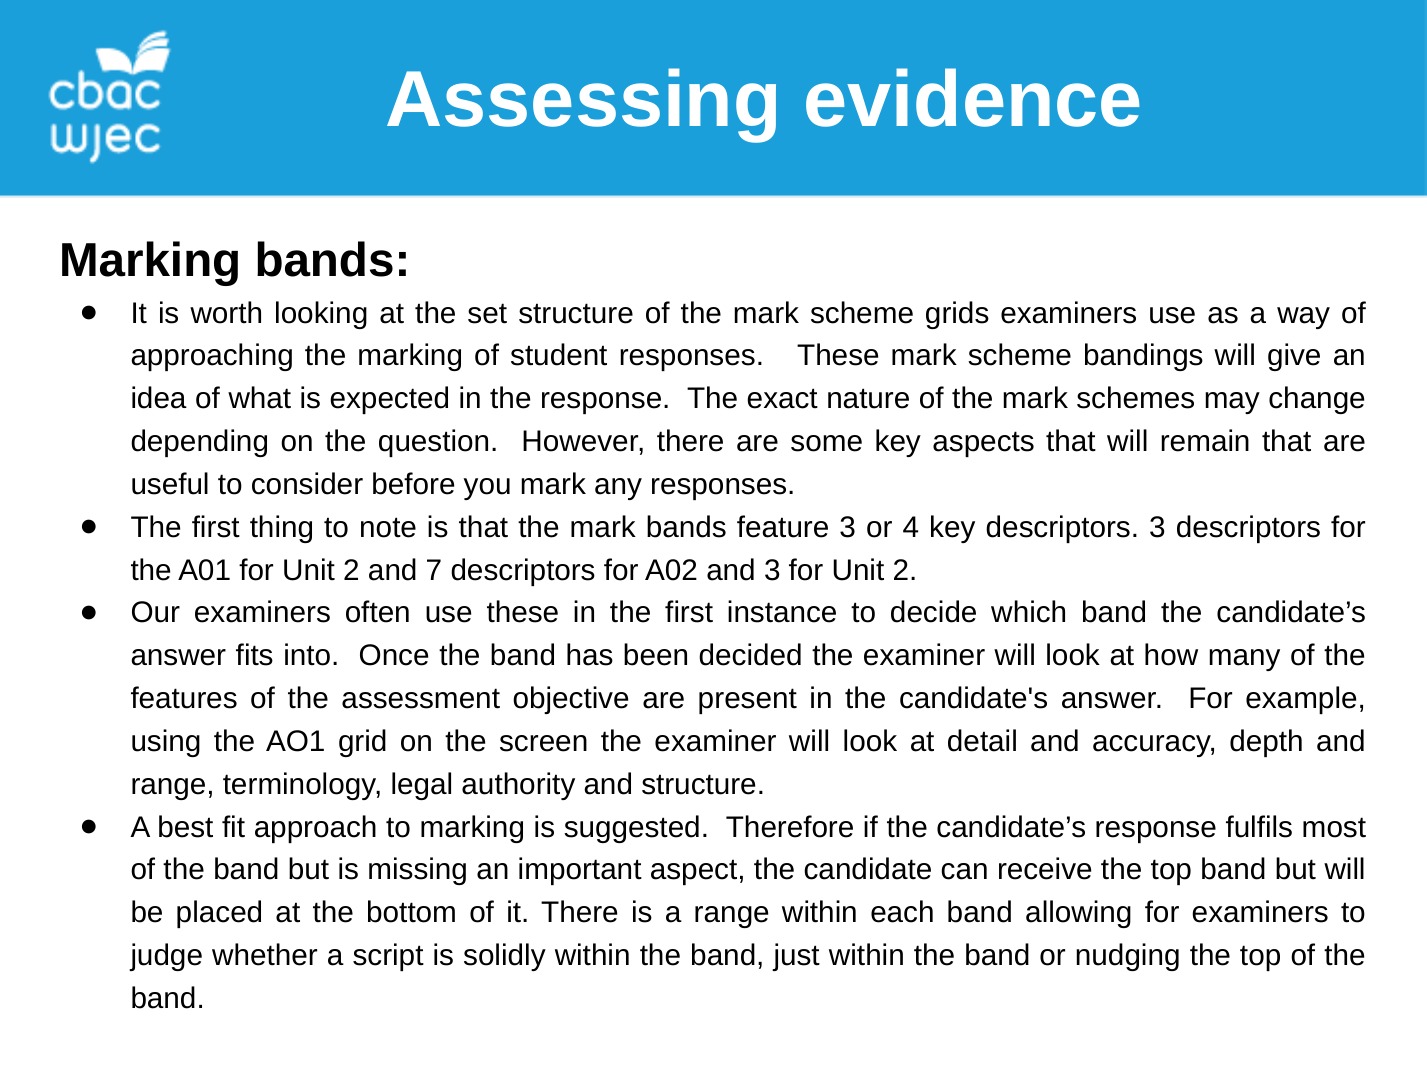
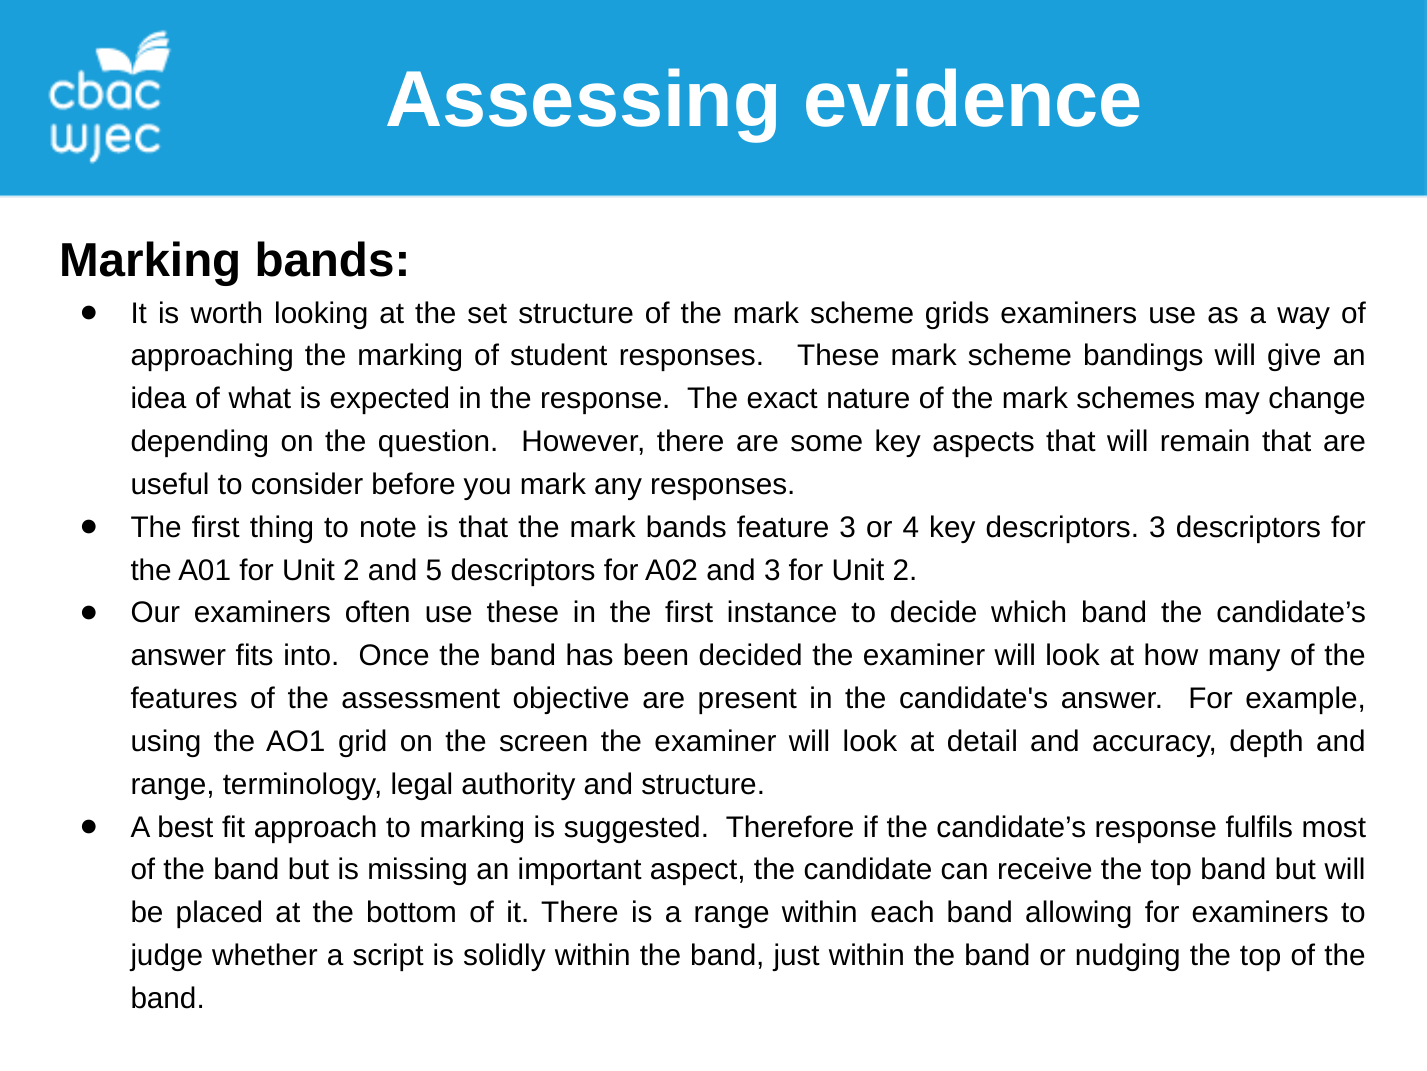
7: 7 -> 5 (434, 570)
